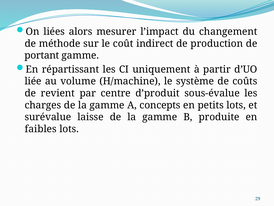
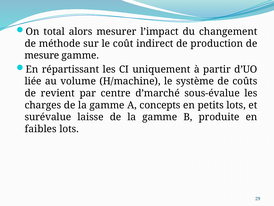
liées: liées -> total (54, 32)
portant: portant -> mesure (42, 55)
d’produit: d’produit -> d’marché (158, 93)
